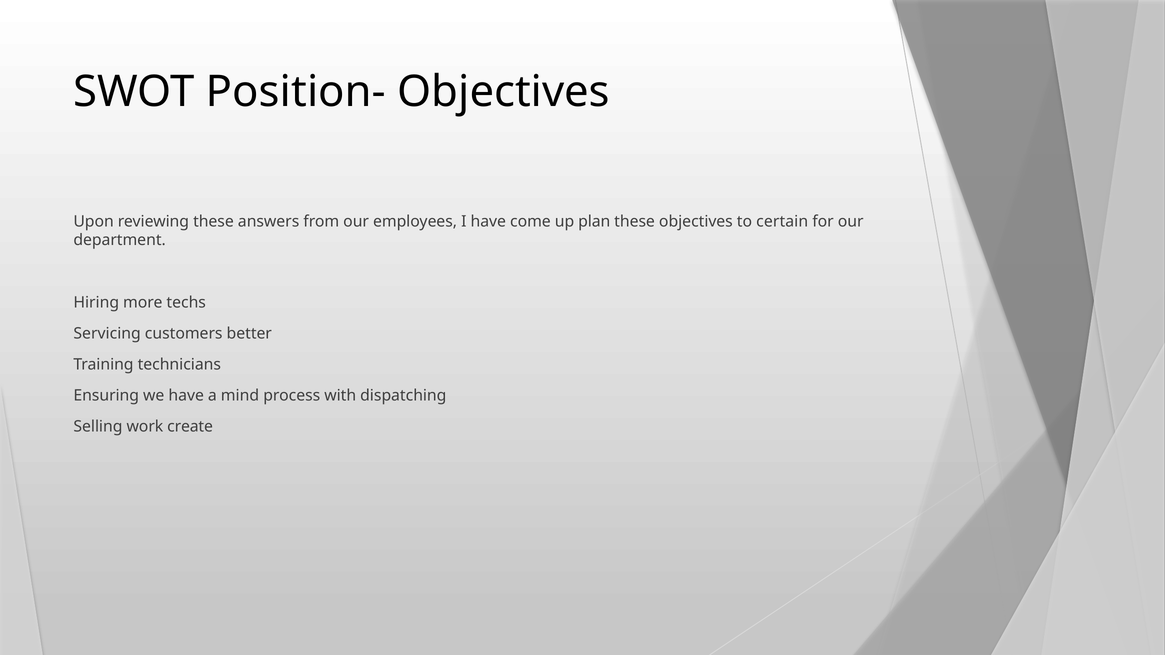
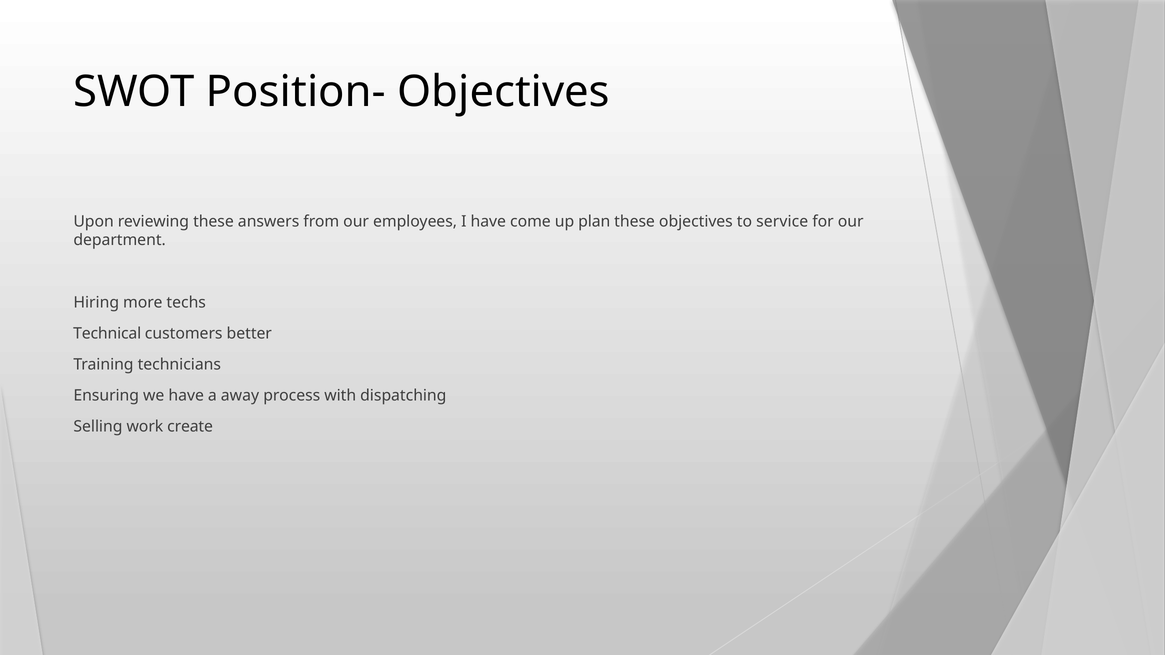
certain: certain -> service (782, 221)
Servicing: Servicing -> Technical (107, 334)
mind: mind -> away (240, 396)
